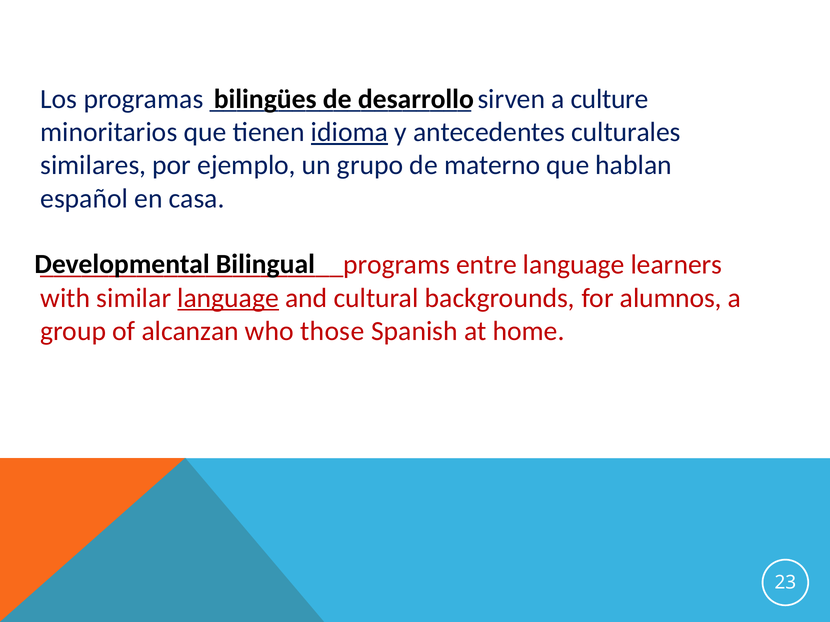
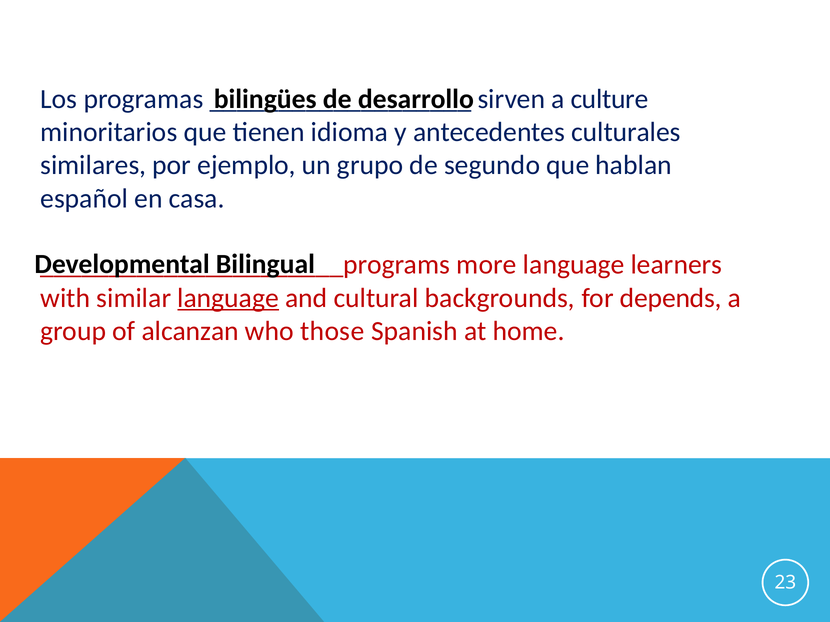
idioma underline: present -> none (349, 132)
materno: materno -> segundo (492, 165)
entre: entre -> more (486, 265)
alumnos: alumnos -> depends (671, 298)
